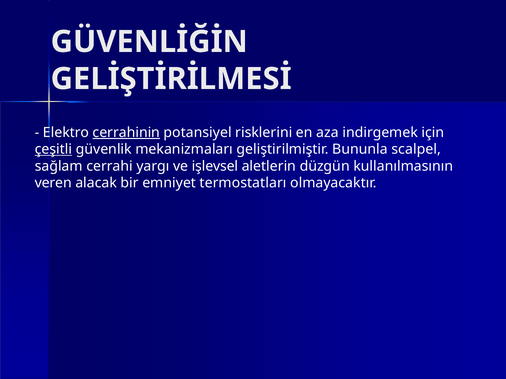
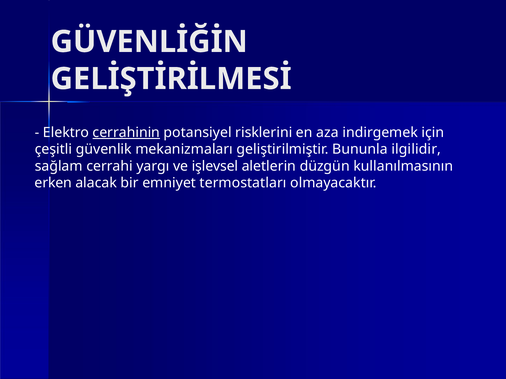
çeşitli underline: present -> none (53, 150)
scalpel: scalpel -> ilgilidir (416, 150)
veren: veren -> erken (53, 183)
